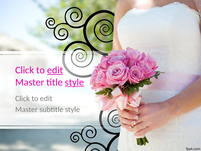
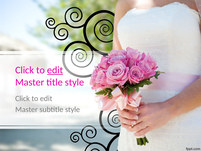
style underline: present -> none (75, 82)
